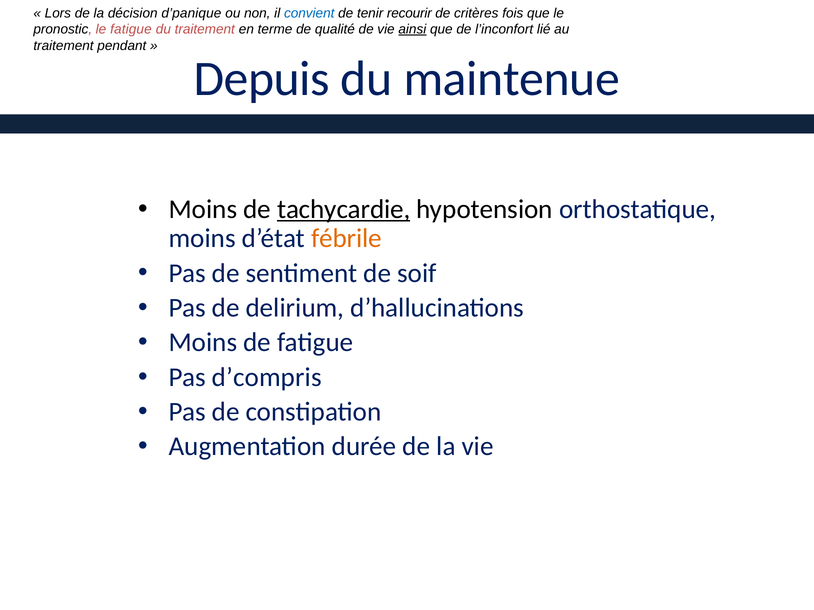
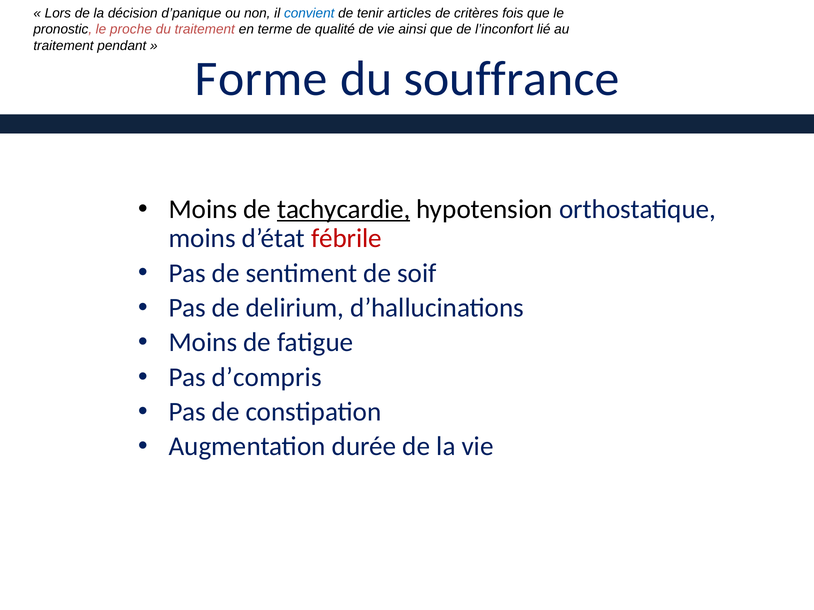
recourir: recourir -> articles (409, 13)
le fatigue: fatigue -> proche (131, 29)
ainsi underline: present -> none (412, 29)
Depuis: Depuis -> Forme (261, 79)
maintenue: maintenue -> souffrance (511, 79)
fébrile colour: orange -> red (346, 239)
